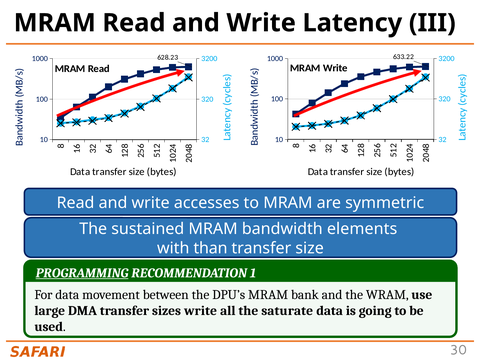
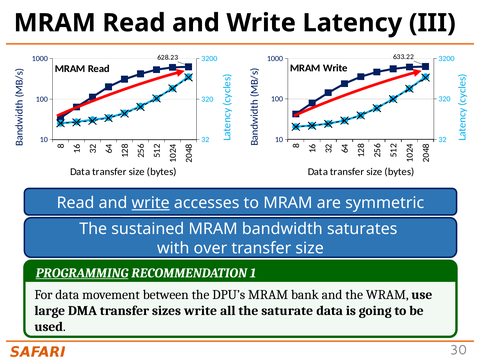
write underline: none -> present (151, 203)
elements: elements -> saturates (362, 229)
than: than -> over (210, 248)
